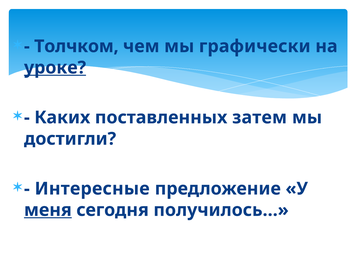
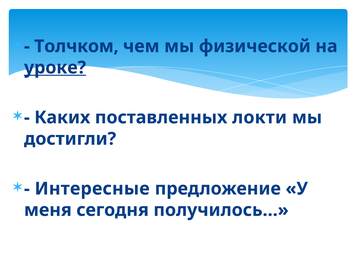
графически: графически -> физической (255, 46)
затем: затем -> локти (260, 117)
меня underline: present -> none (48, 210)
